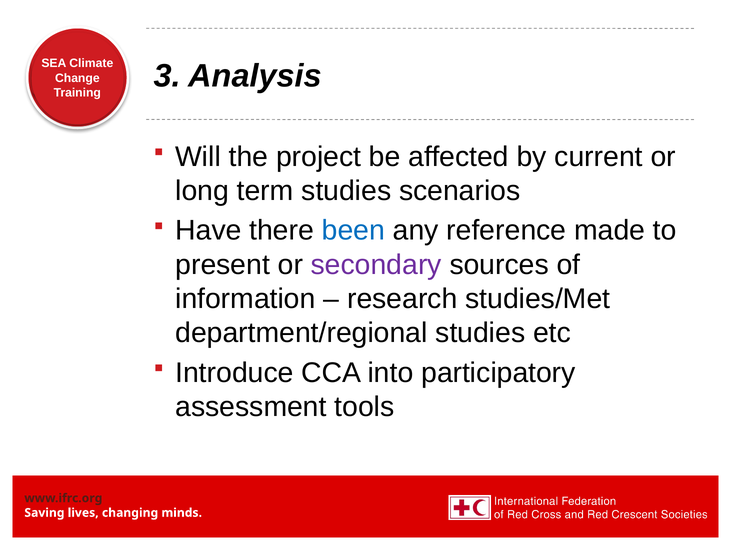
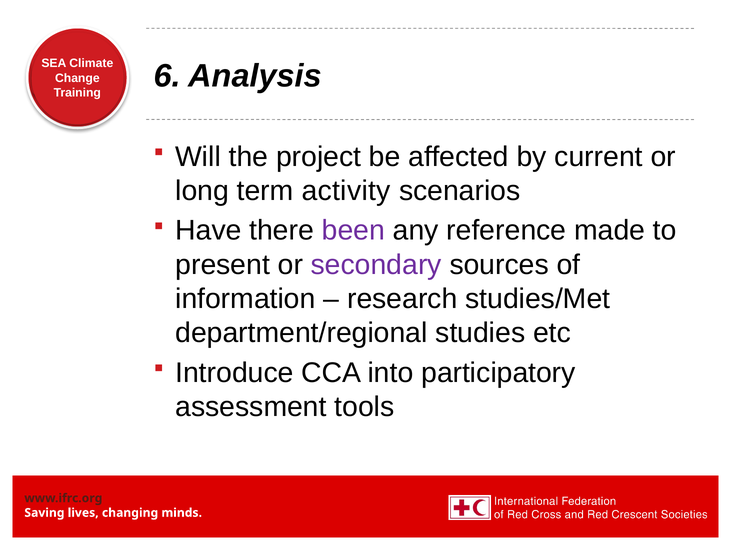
3: 3 -> 6 (167, 76)
term studies: studies -> activity (346, 191)
been colour: blue -> purple (353, 231)
